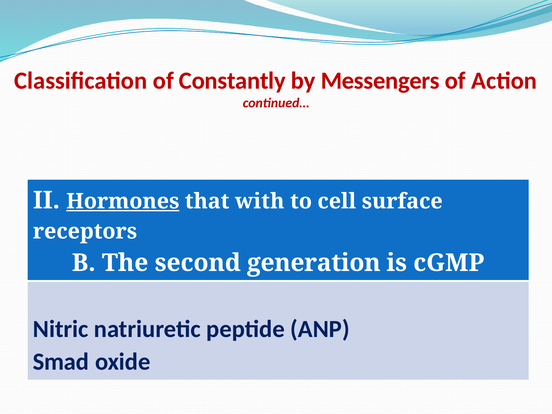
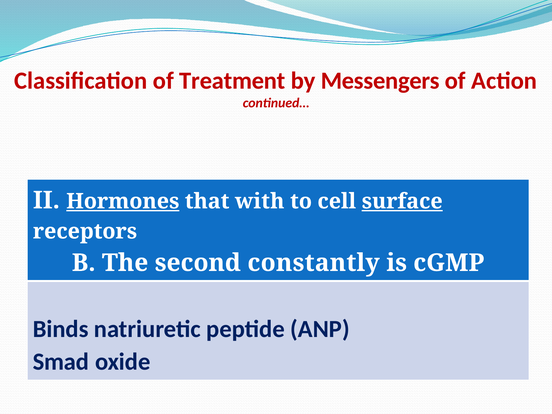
Constantly: Constantly -> Treatment (232, 81)
surface underline: none -> present (402, 201)
generation: generation -> constantly (314, 263)
Nitric: Nitric -> Binds (61, 329)
